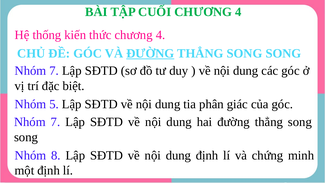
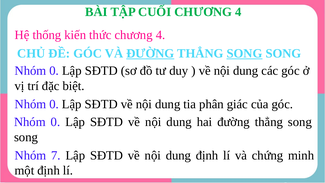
SONG underline: none -> present (245, 53)
7: 7 -> 0 (54, 71)
5: 5 -> 0 (54, 104)
7: 7 -> 0 (55, 122)
8: 8 -> 7 (56, 155)
